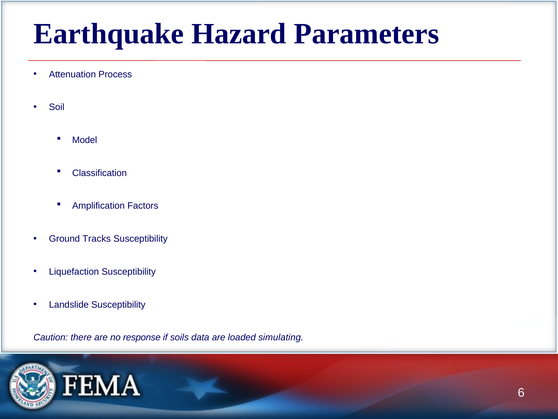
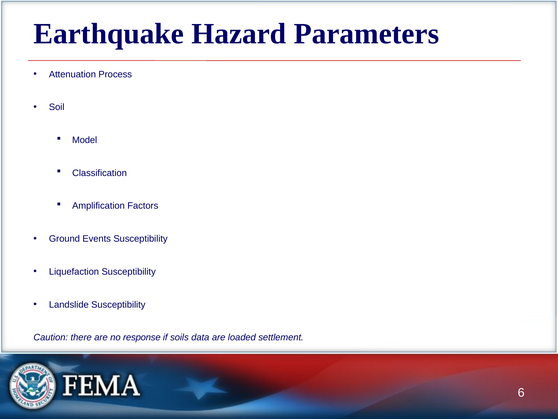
Tracks: Tracks -> Events (97, 239)
simulating: simulating -> settlement (281, 337)
